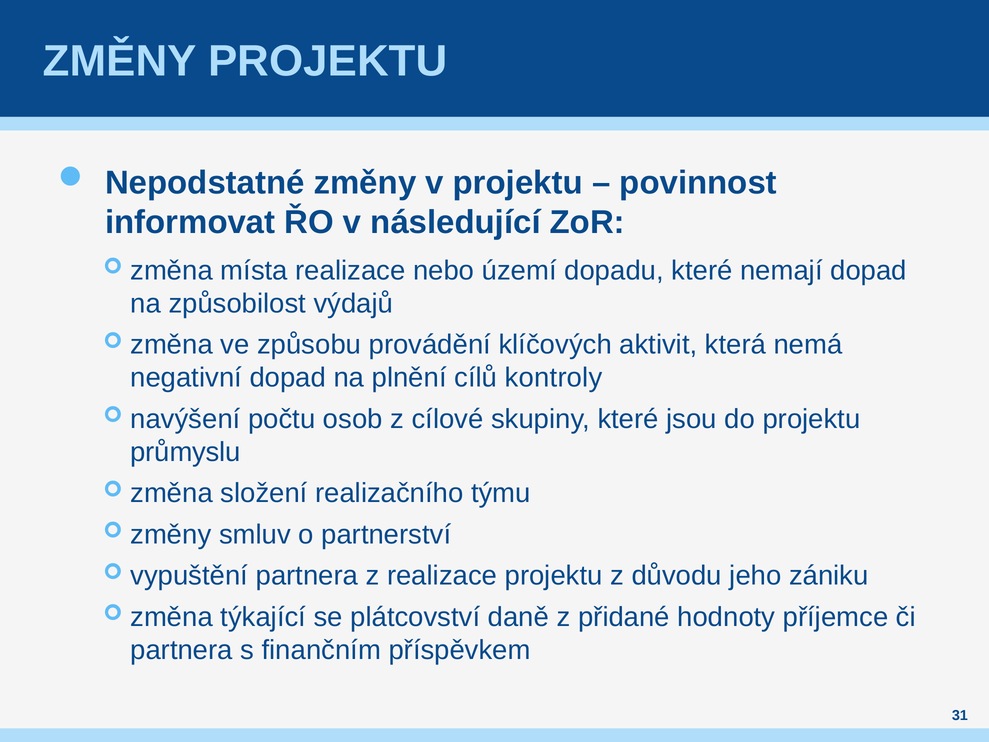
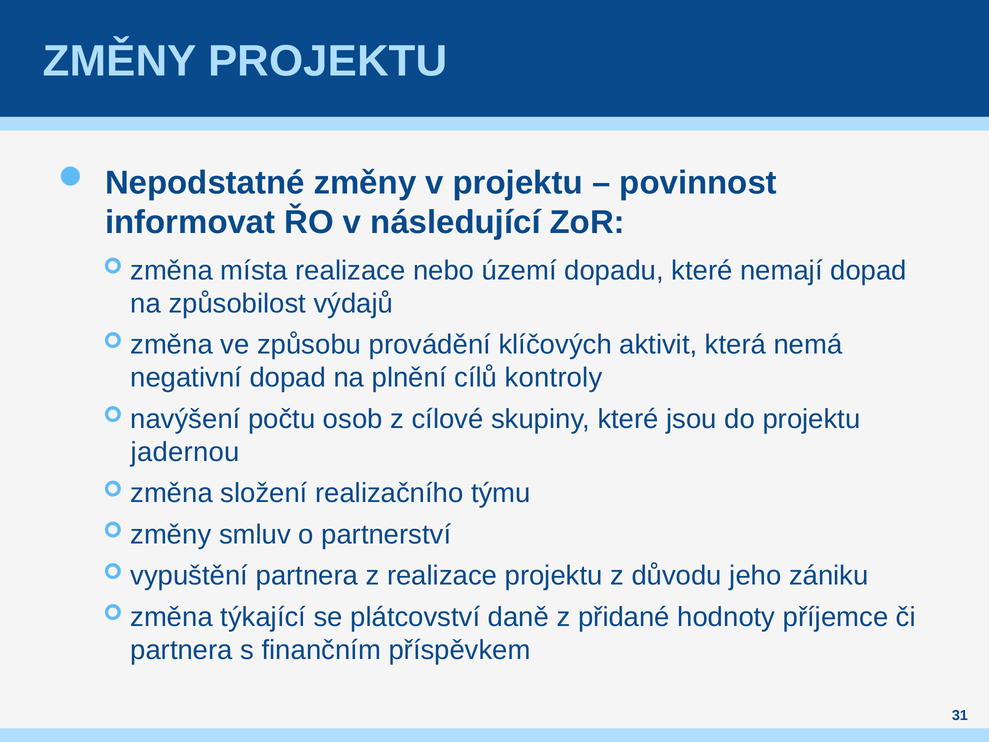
průmyslu: průmyslu -> jadernou (185, 452)
